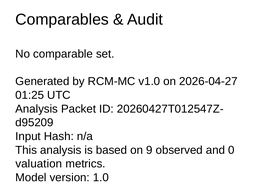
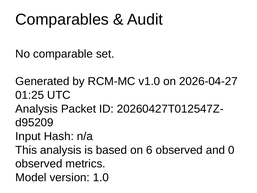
9: 9 -> 6 (149, 150)
valuation: valuation -> observed (39, 164)
